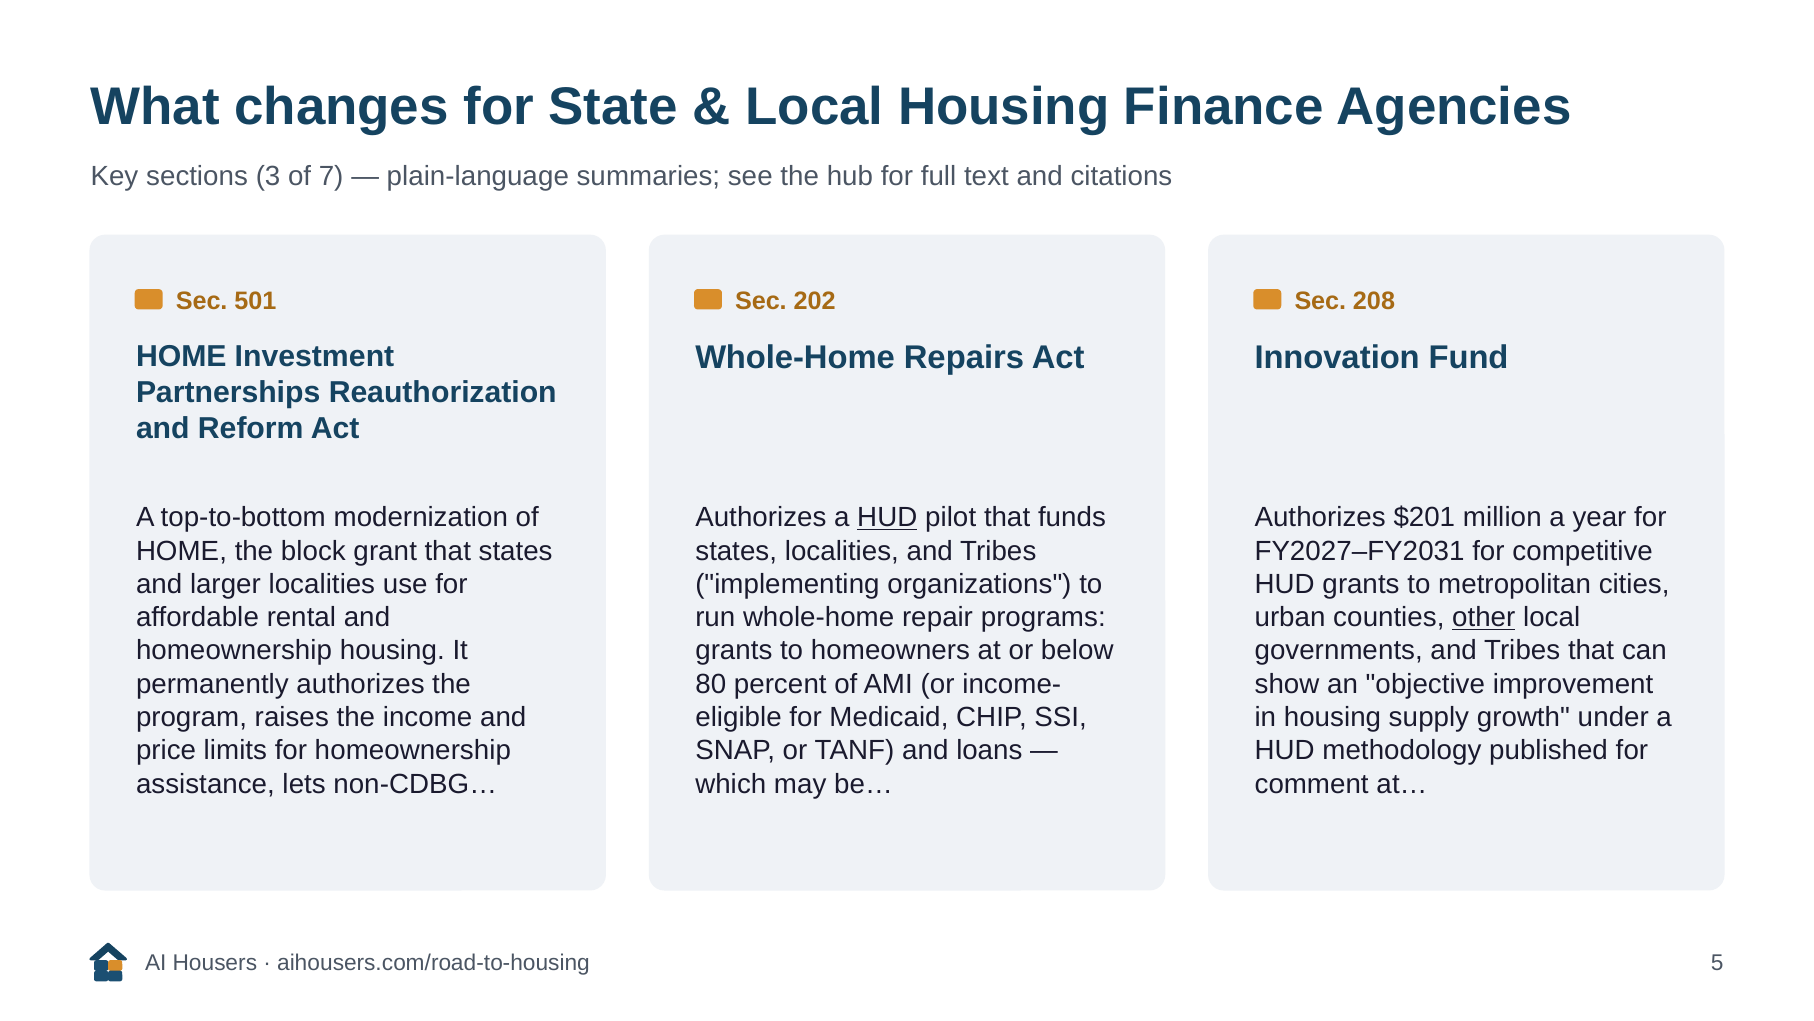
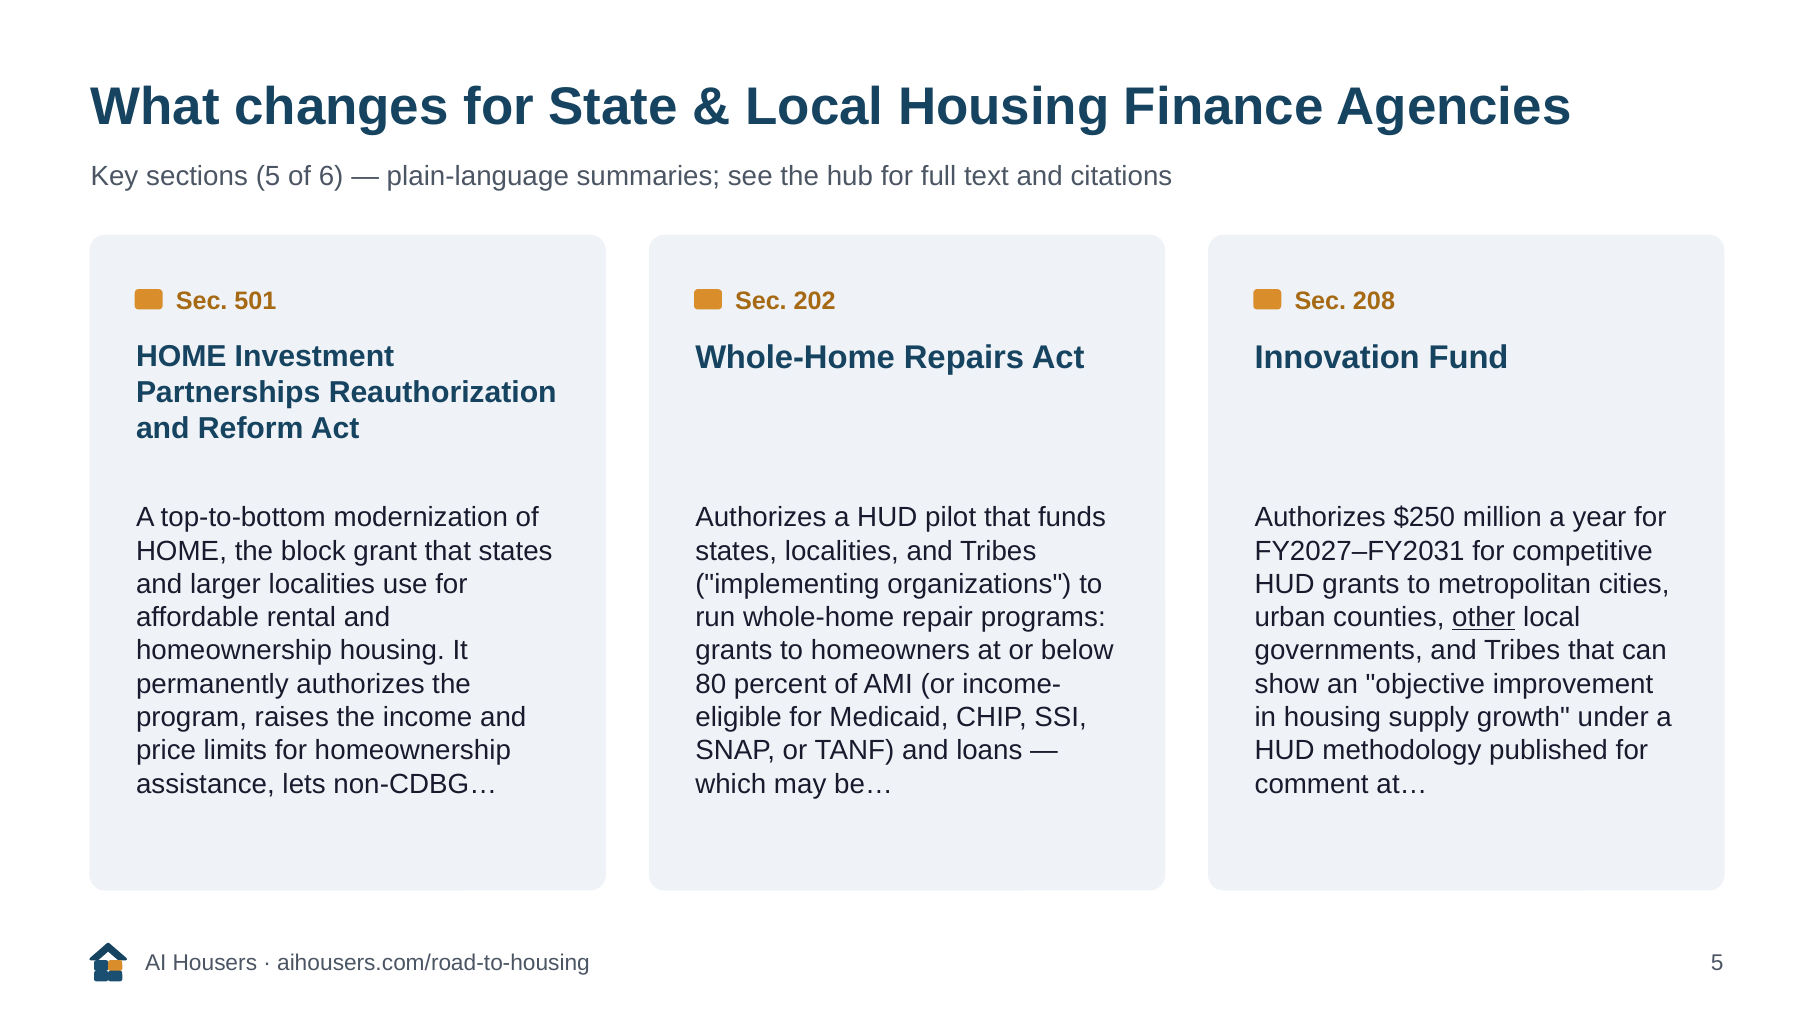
sections 3: 3 -> 5 (268, 176)
7: 7 -> 6 (331, 176)
HUD underline: present -> none (887, 517)
$201: $201 -> $250 (1424, 517)
